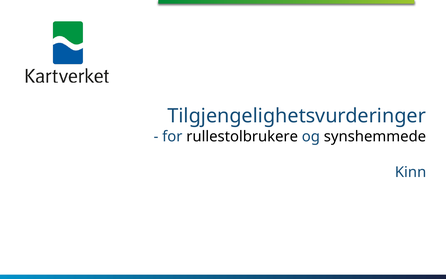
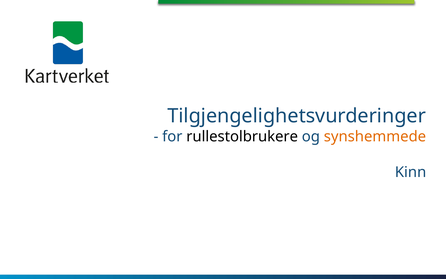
synshemmede colour: black -> orange (375, 136)
